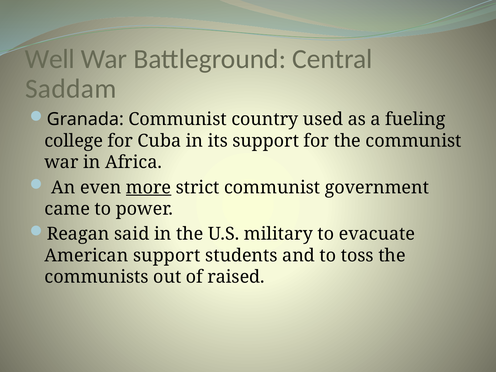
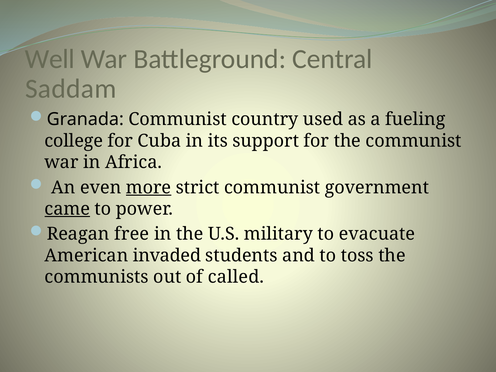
came underline: none -> present (67, 209)
said: said -> free (132, 234)
American support: support -> invaded (167, 255)
raised: raised -> called (236, 277)
